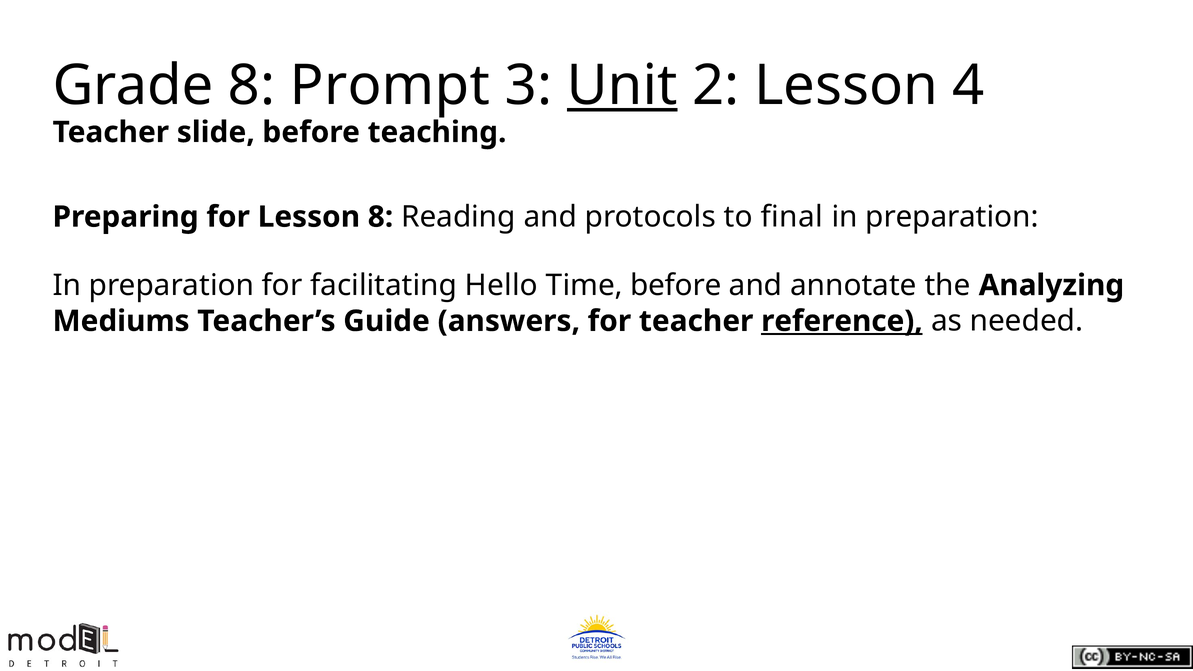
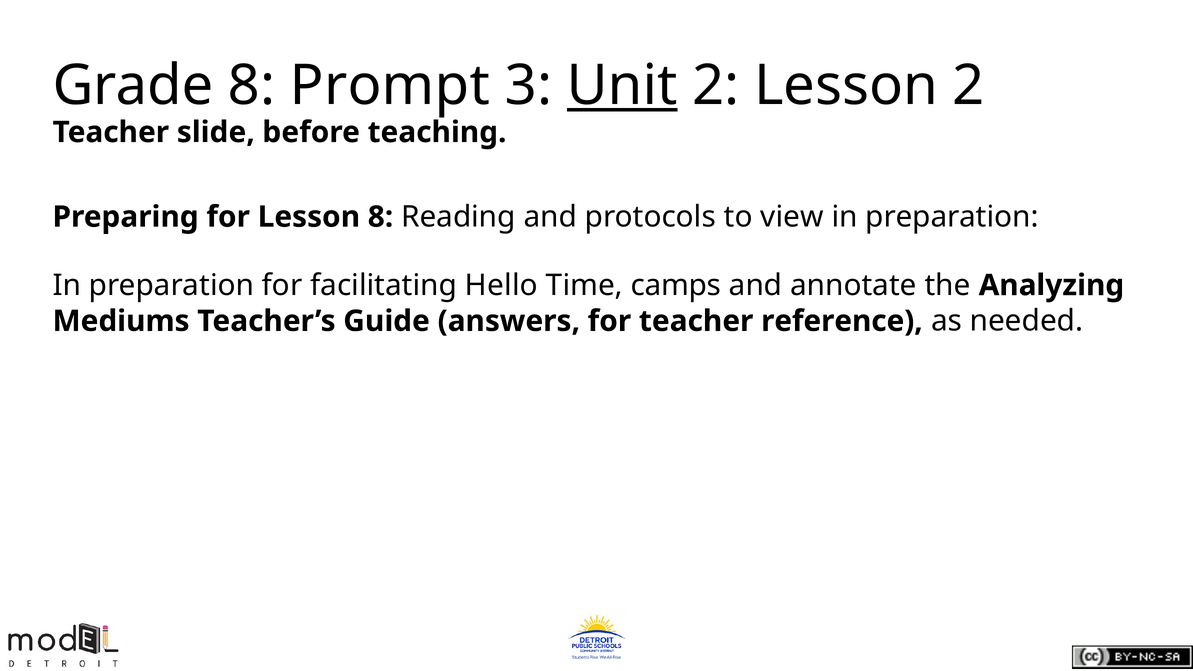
Lesson 4: 4 -> 2 (969, 86)
final: final -> view (792, 217)
Time before: before -> camps (676, 285)
reference underline: present -> none (842, 321)
